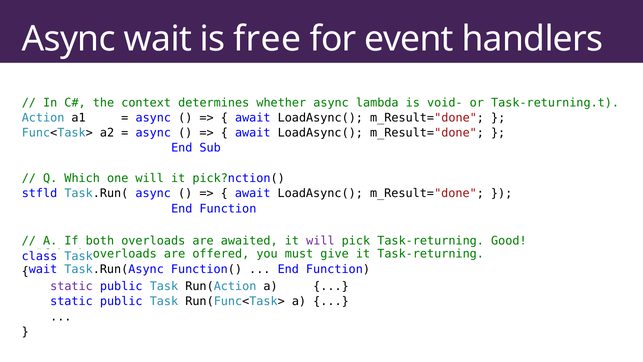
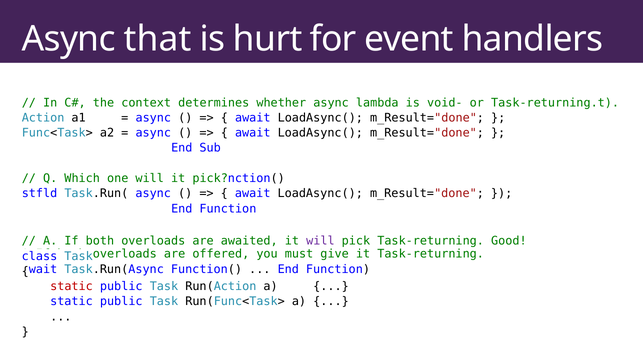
wait: wait -> that (158, 39)
free: free -> hurt (268, 39)
static colour: purple -> red (72, 286)
